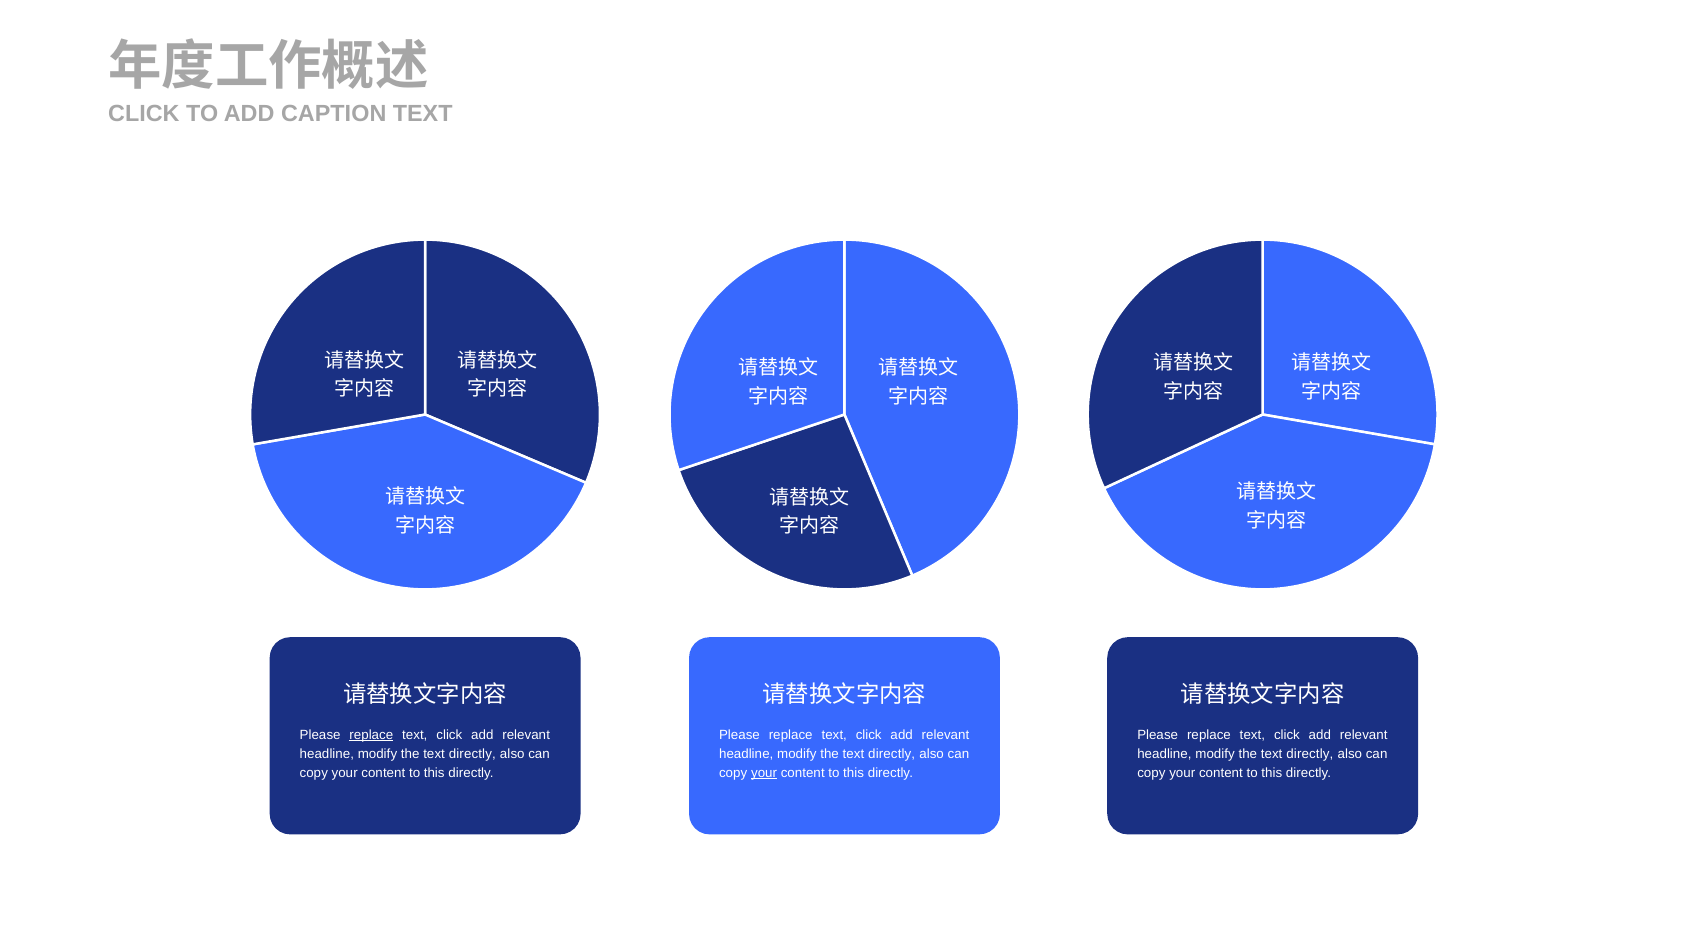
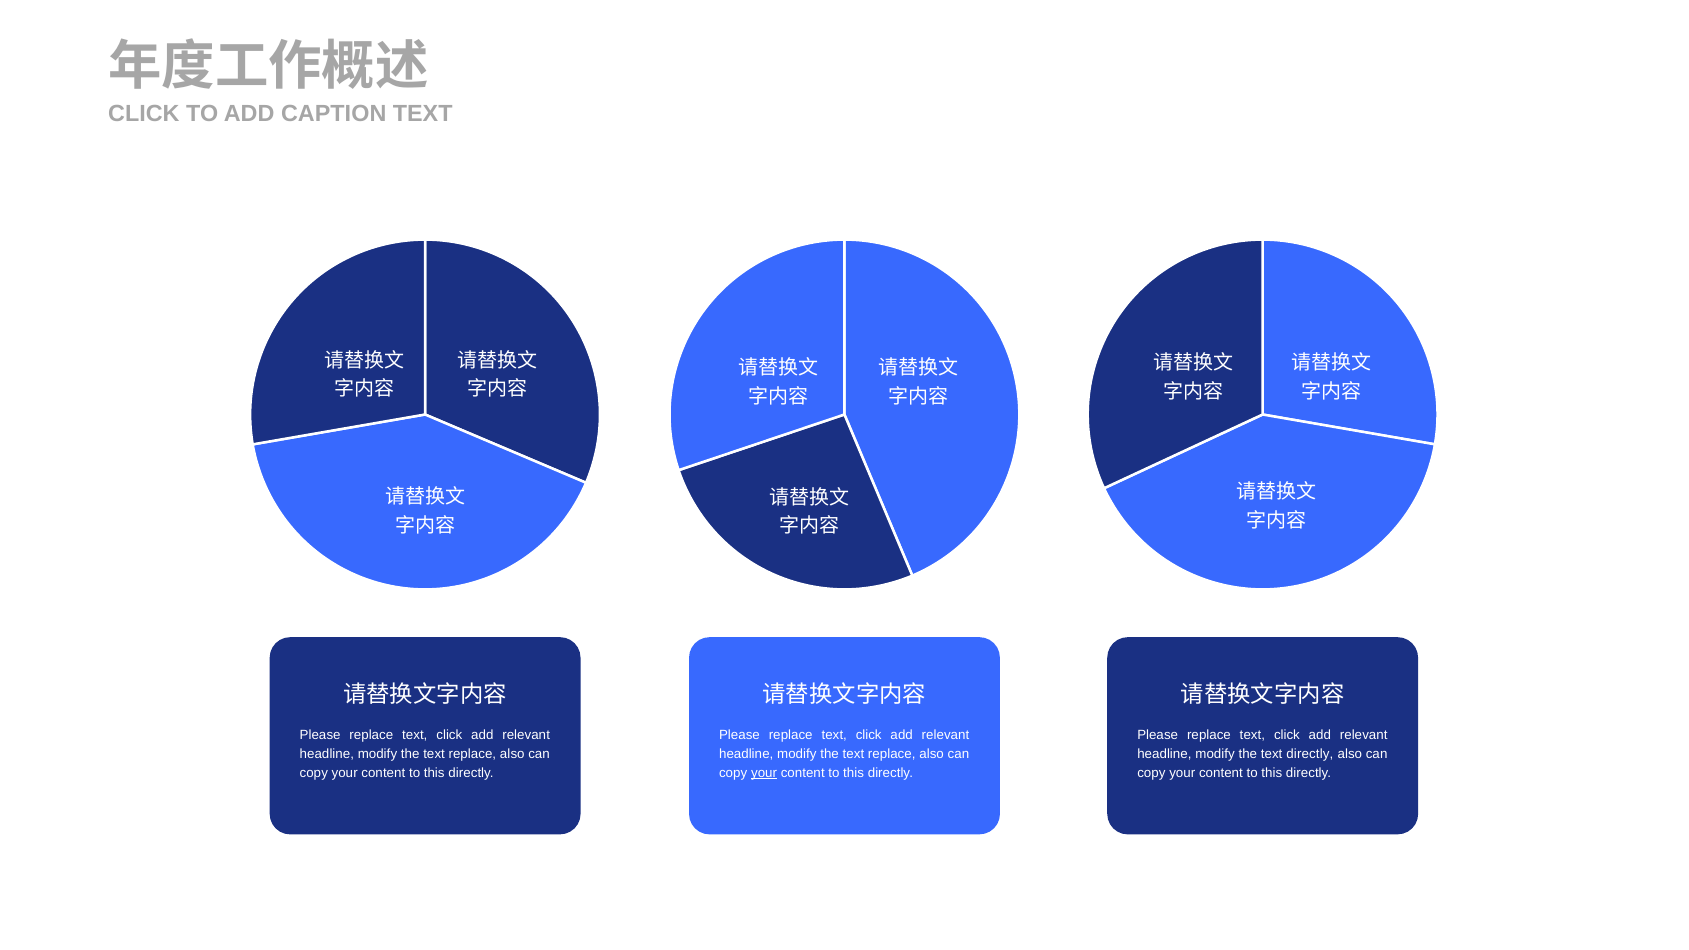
replace underline: present -> none (371, 735)
directly: directly -> replace (472, 754)
directly: directly -> replace (892, 754)
